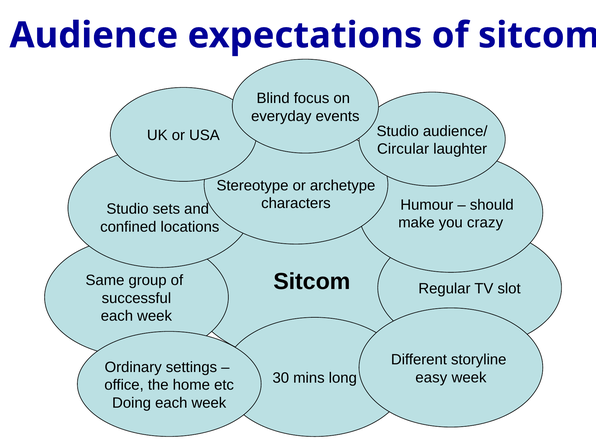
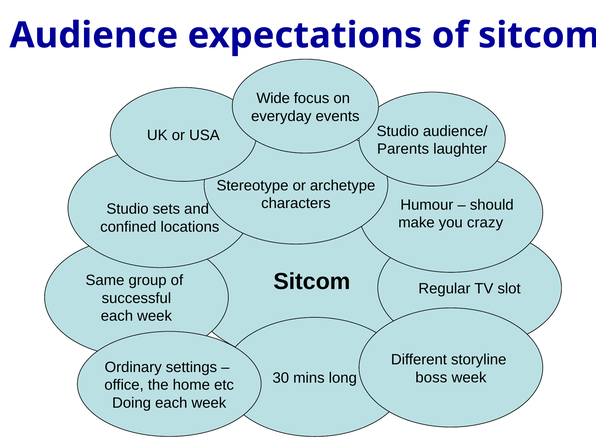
Blind: Blind -> Wide (273, 98)
Circular: Circular -> Parents (403, 149)
easy: easy -> boss (431, 377)
